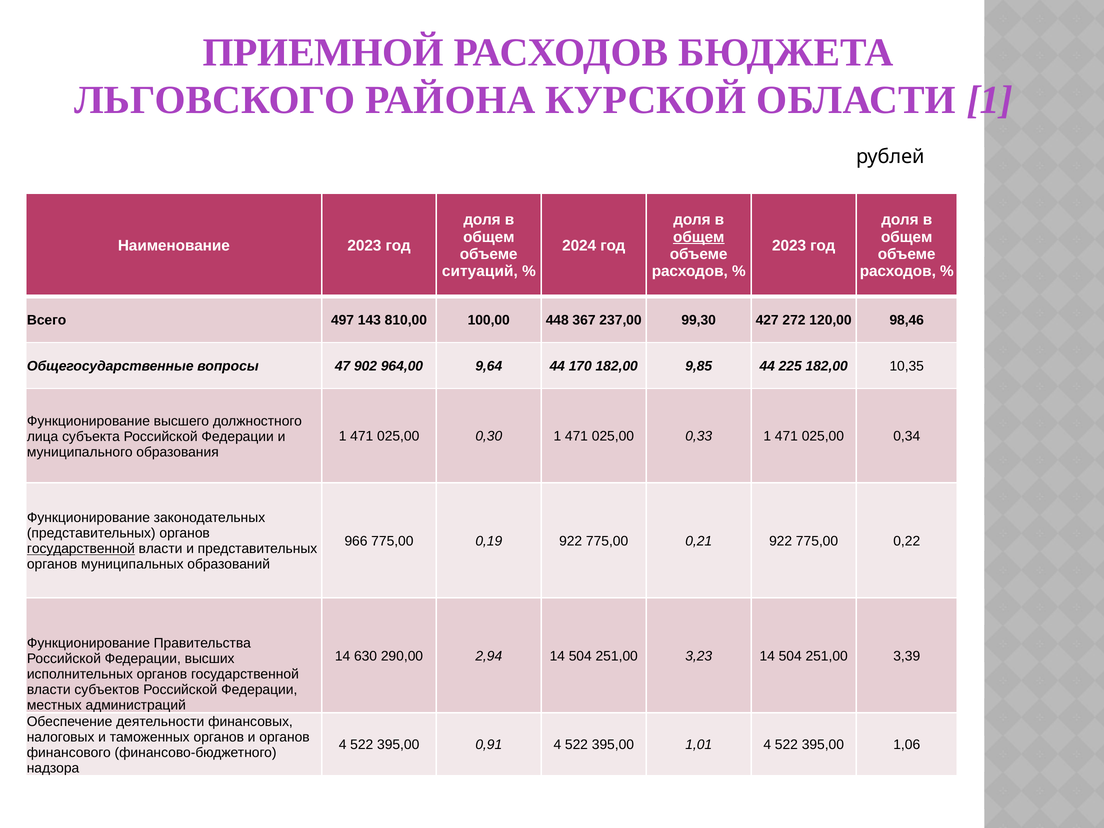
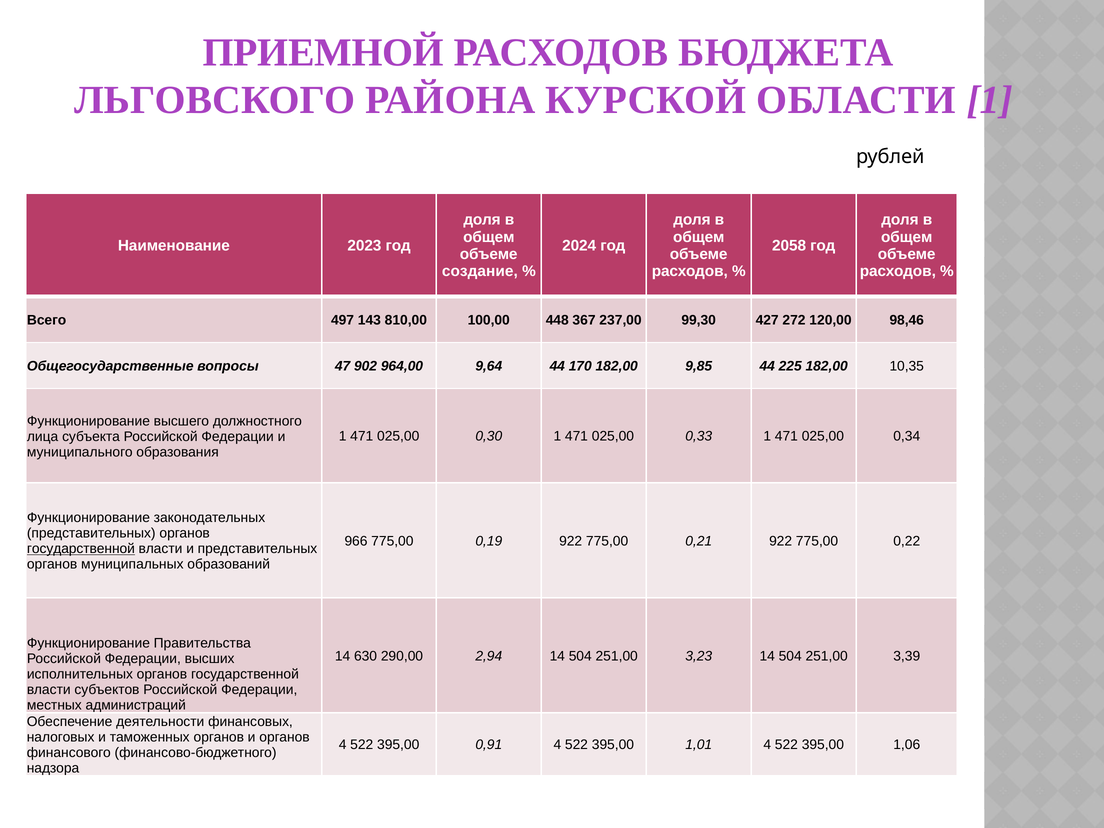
общем underline: present -> none (699, 237)
2023: 2023 -> 2058 (789, 246)
ситуаций: ситуаций -> создание (480, 271)
